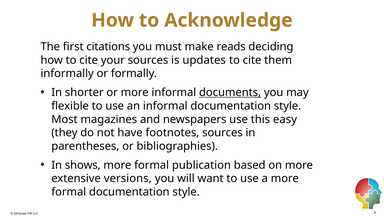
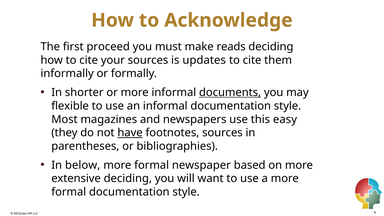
citations: citations -> proceed (108, 47)
have underline: none -> present (130, 133)
shows: shows -> below (83, 165)
publication: publication -> newspaper (201, 165)
extensive versions: versions -> deciding (128, 179)
